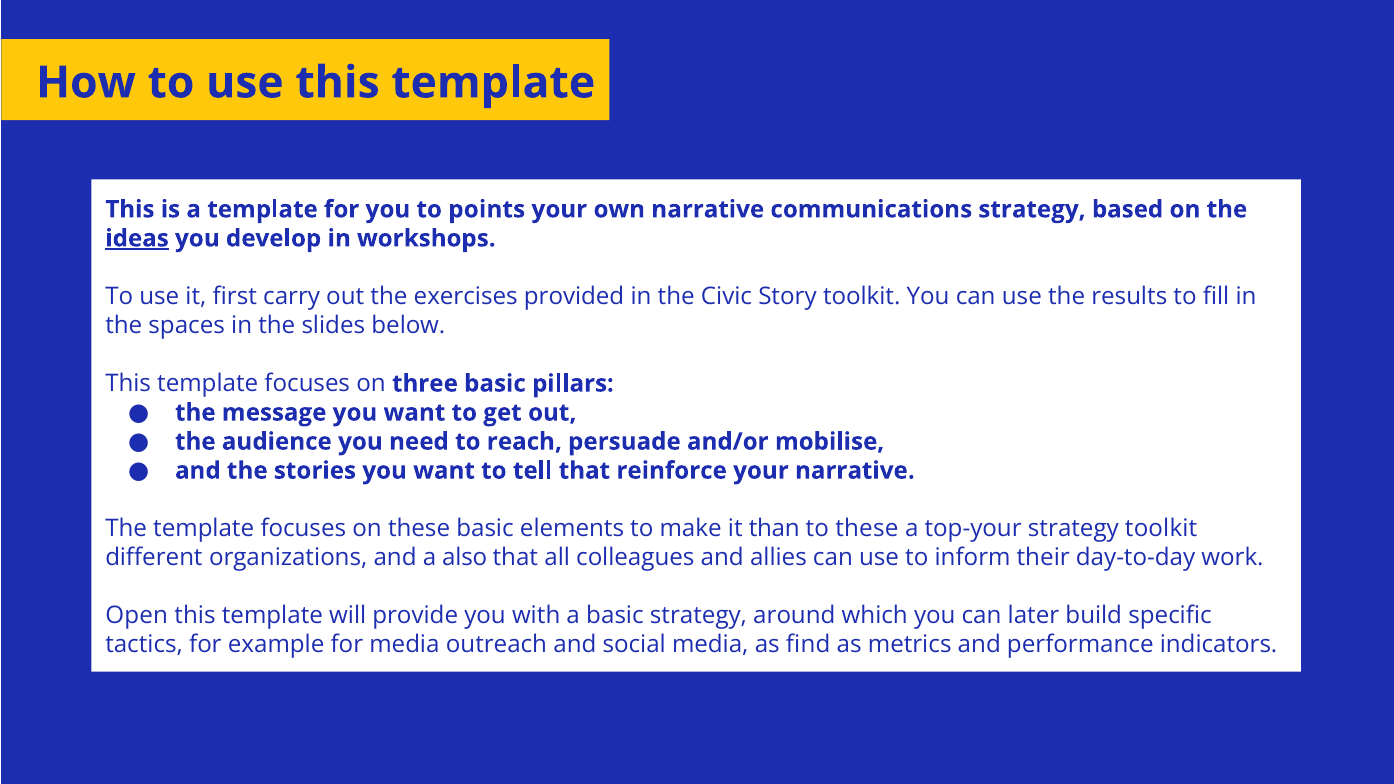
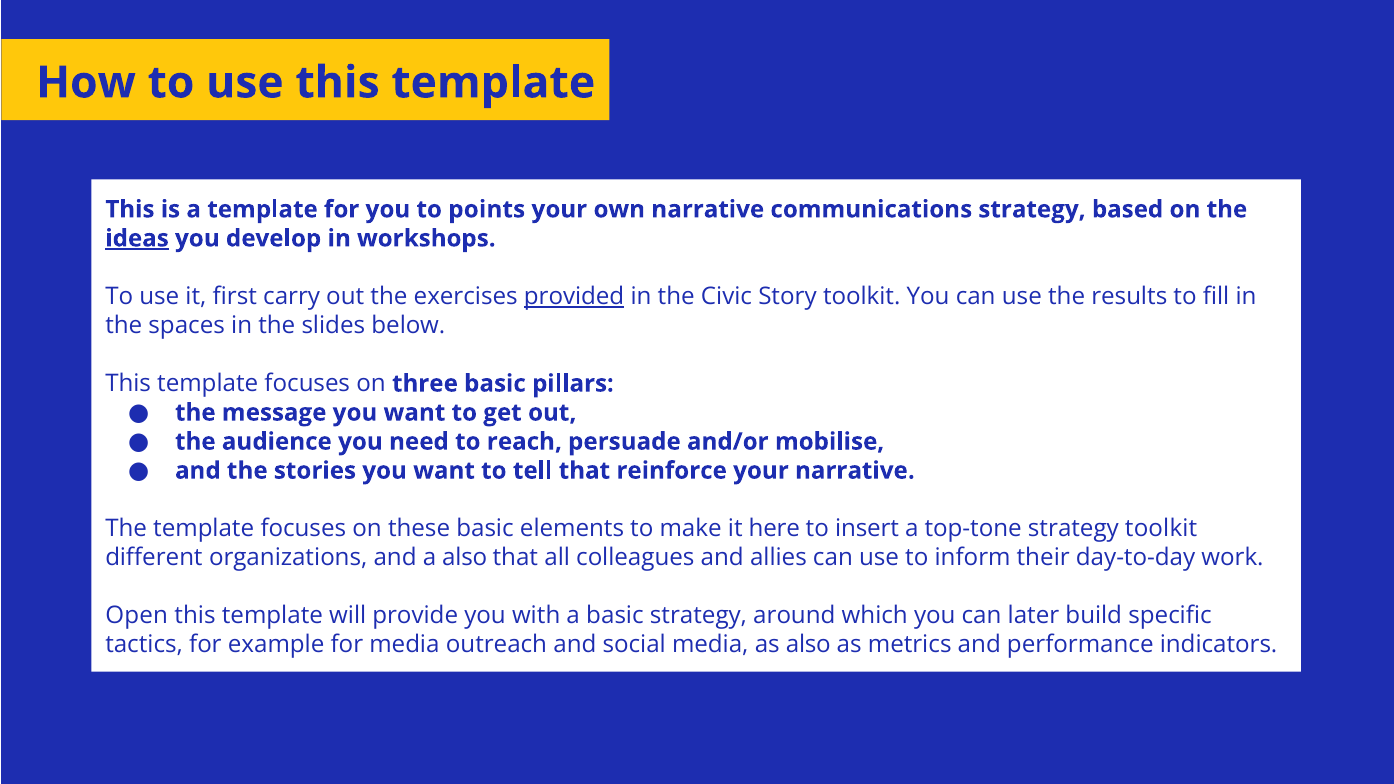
provided underline: none -> present (574, 297)
than: than -> here (774, 529)
to these: these -> insert (867, 529)
top-your: top-your -> top-tone (973, 529)
as find: find -> also (808, 645)
